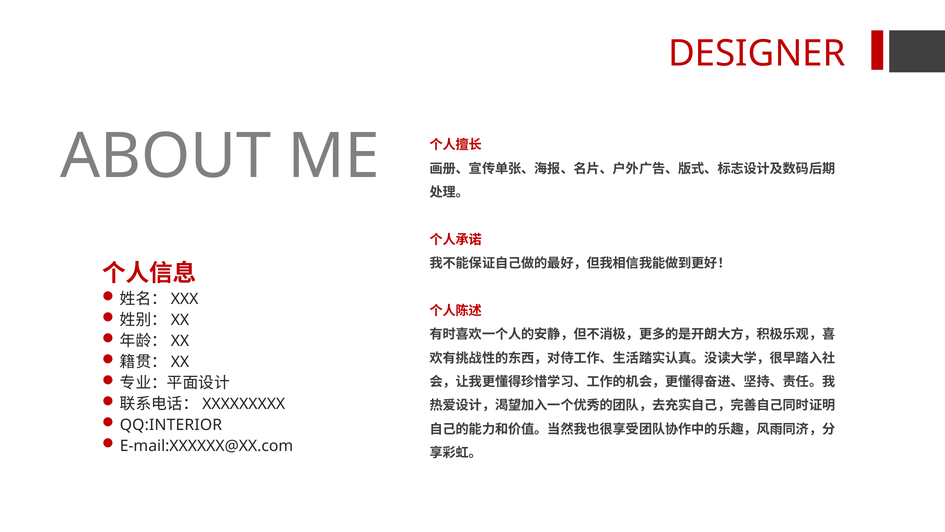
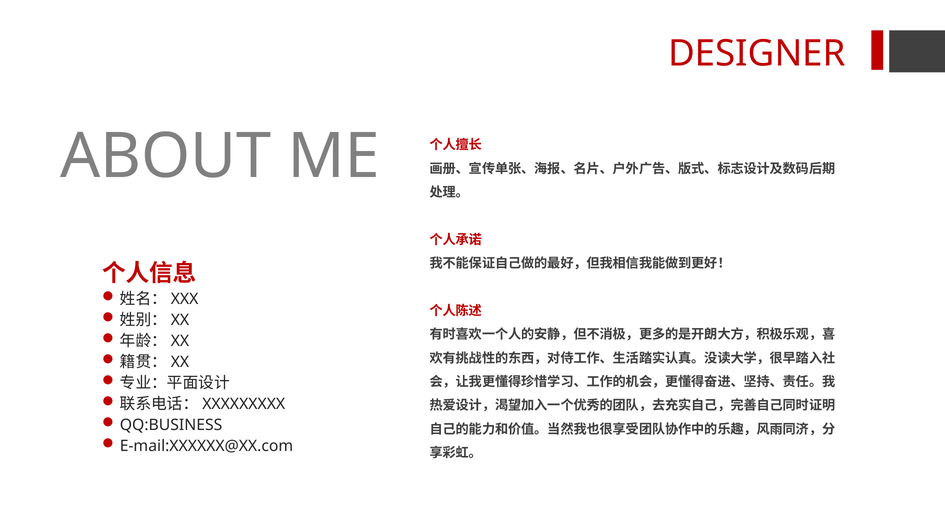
QQ:INTERIOR: QQ:INTERIOR -> QQ:BUSINESS (171, 425)
